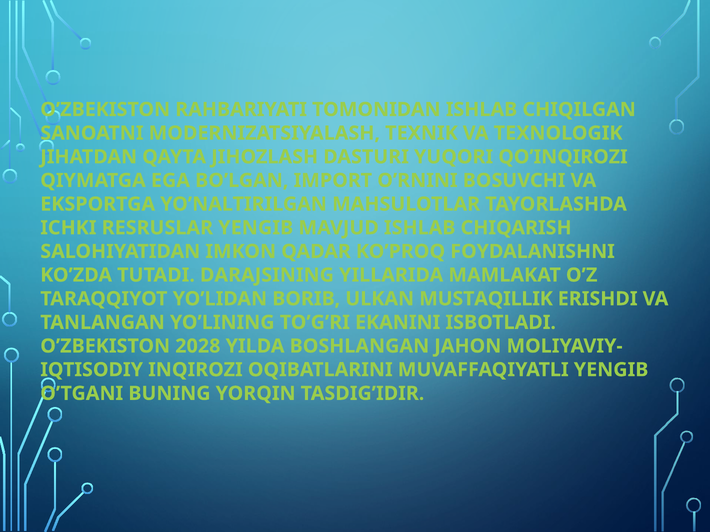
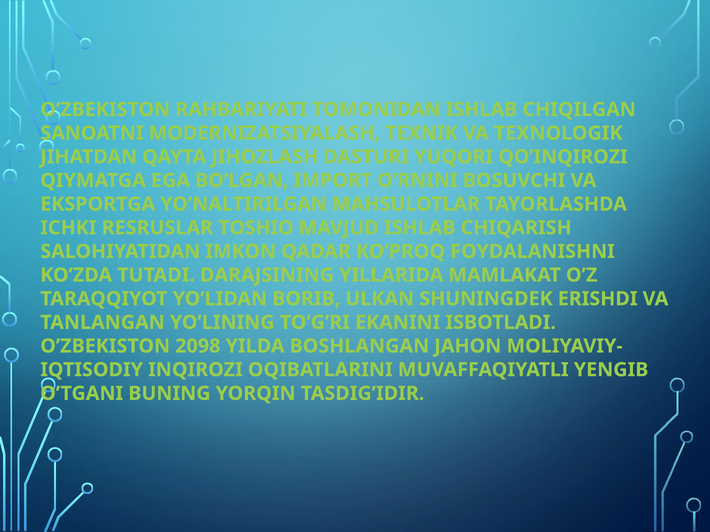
RESRUSLAR YENGIB: YENGIB -> TOSHIO (256, 228)
MUSTAQILLIK: MUSTAQILLIK -> SHUNINGDEK (486, 299)
2028: 2028 -> 2098 (198, 346)
